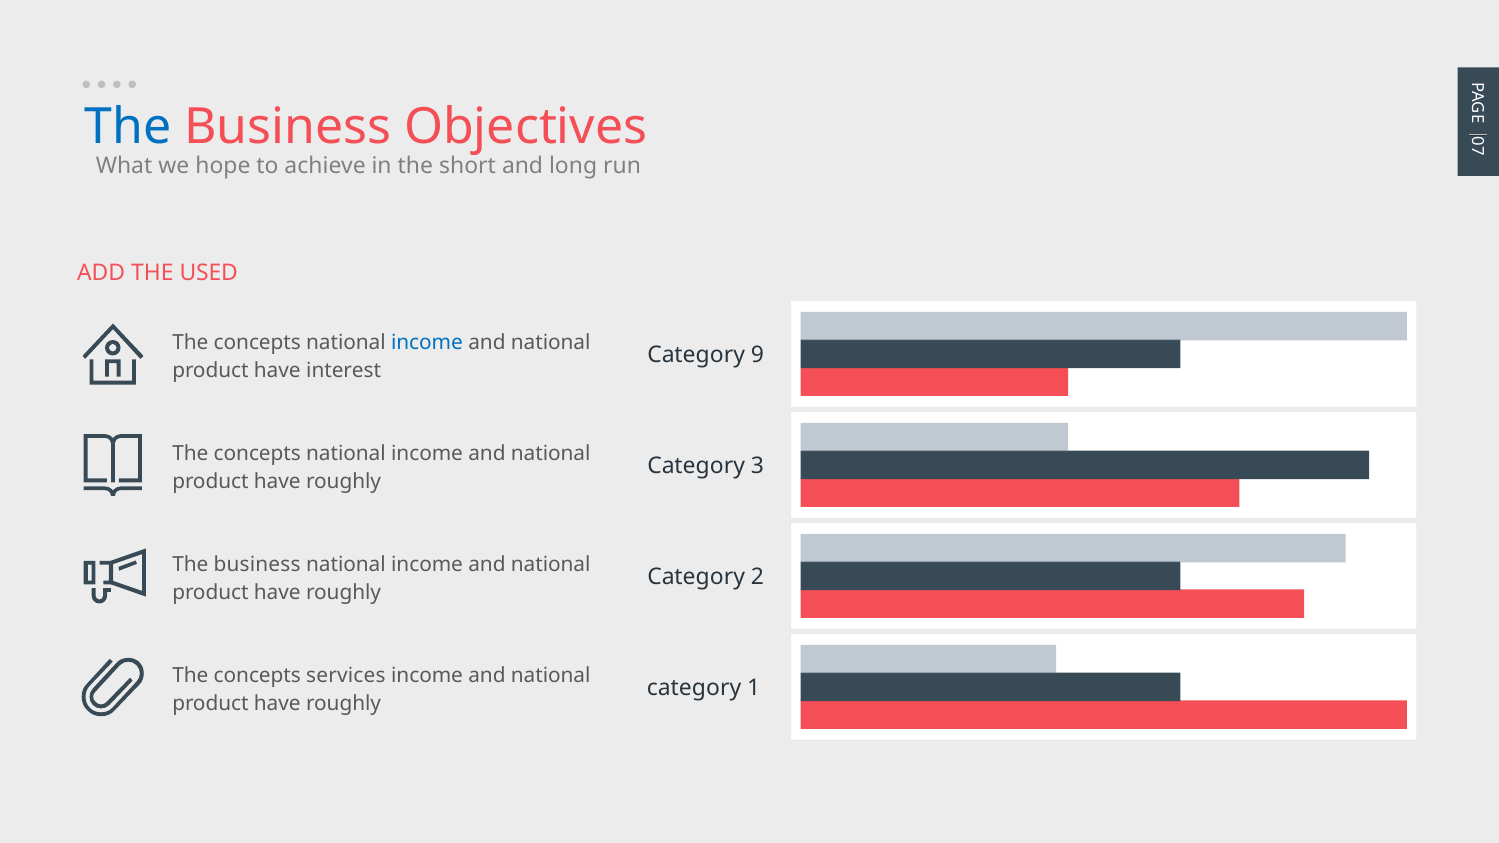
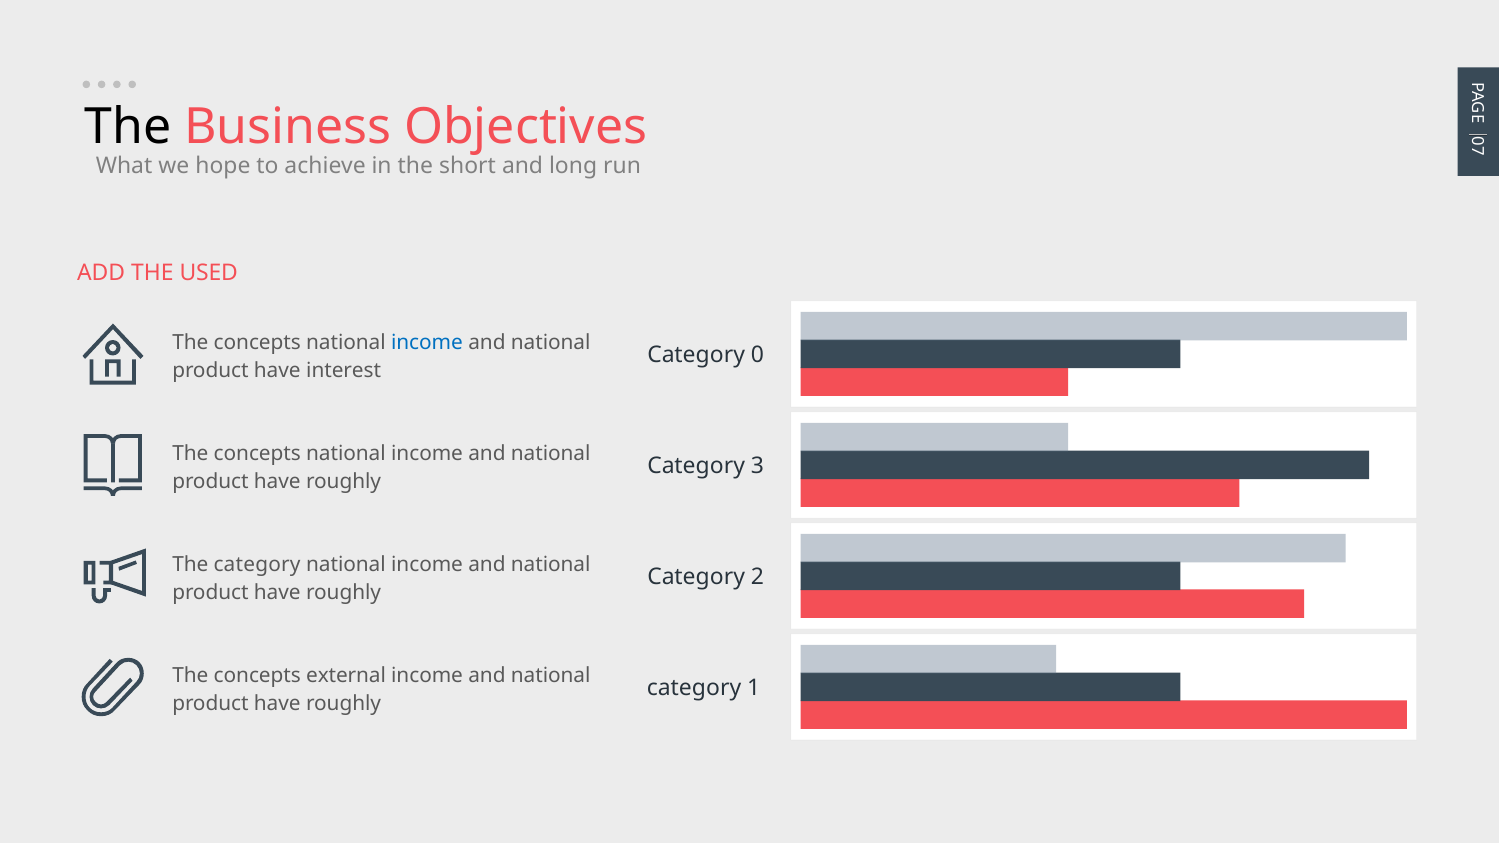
The colour: blue -> black (128, 127)
Category 9: 9 -> 0 (757, 355)
business: business -> category (257, 565)
services: services -> external (346, 676)
